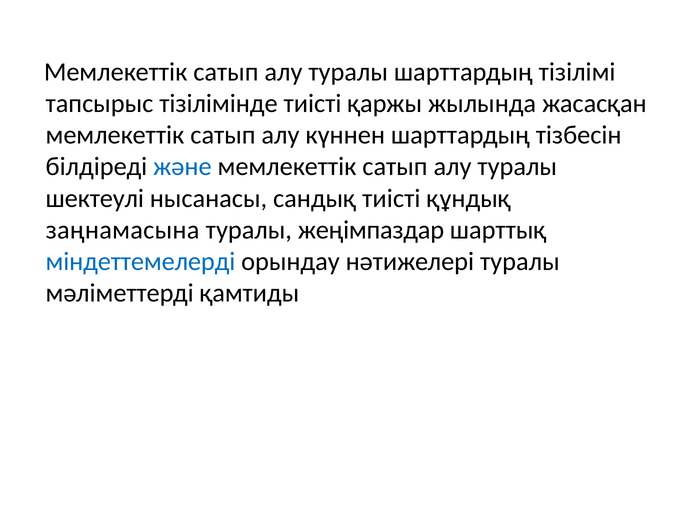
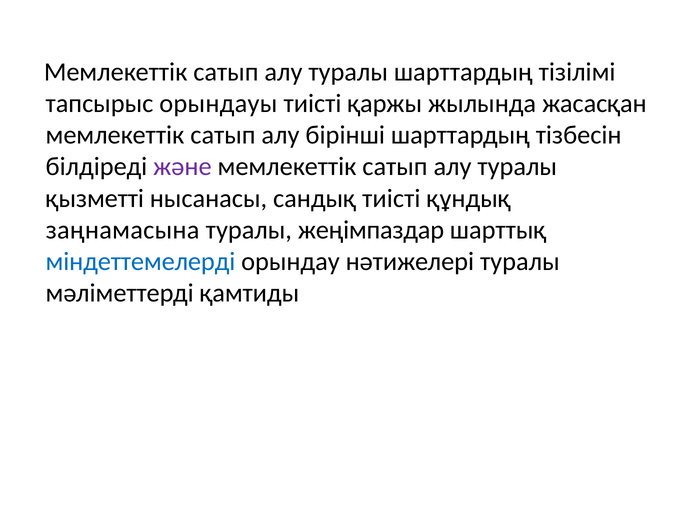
тізілімінде: тізілімінде -> орындауы (218, 104)
күннен: күннен -> бірінші (345, 135)
және colour: blue -> purple (182, 167)
шектеулі: шектеулі -> қызметті (95, 198)
